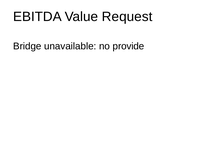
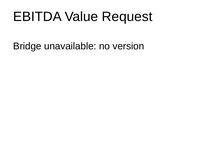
provide: provide -> version (128, 46)
